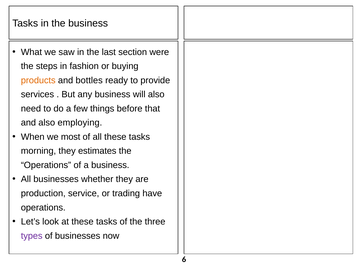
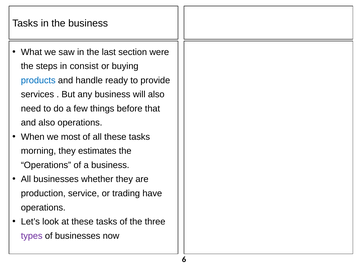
fashion: fashion -> consist (84, 66)
products colour: orange -> blue (38, 80)
bottles: bottles -> handle (89, 80)
also employing: employing -> operations (80, 122)
